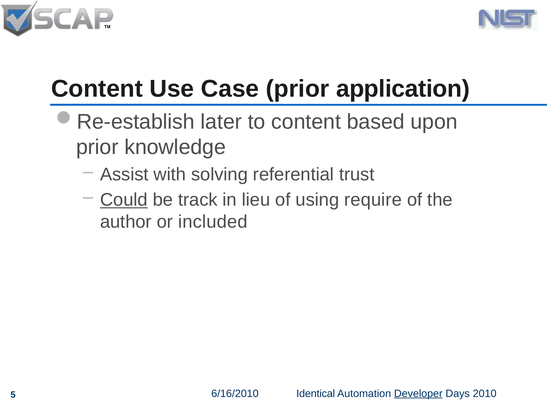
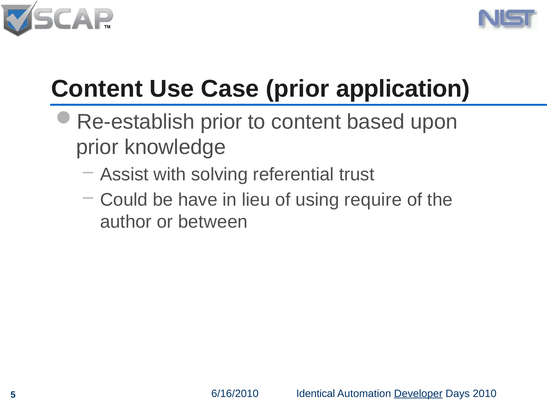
later: later -> prior (221, 122)
Could underline: present -> none (124, 200)
track: track -> have (198, 200)
included: included -> between (213, 222)
